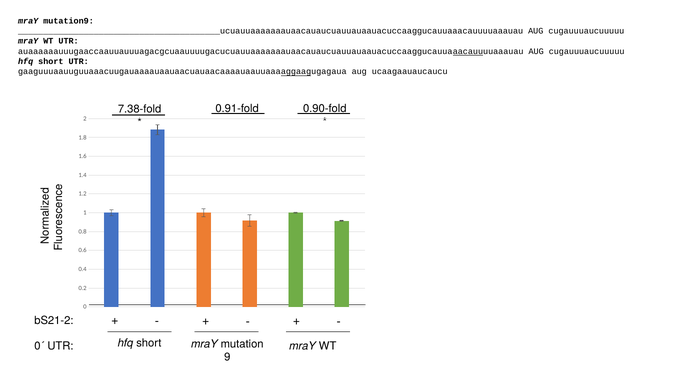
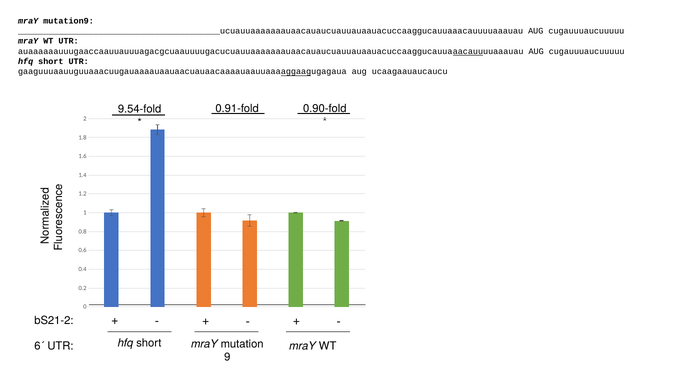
7.38-fold: 7.38-fold -> 9.54-fold (140, 109)
0´: 0´ -> 6´ (39, 346)
